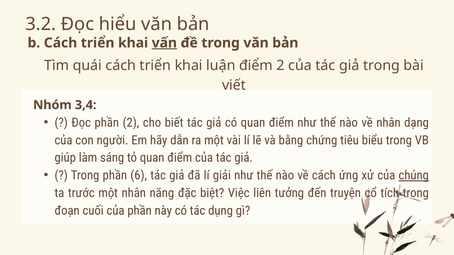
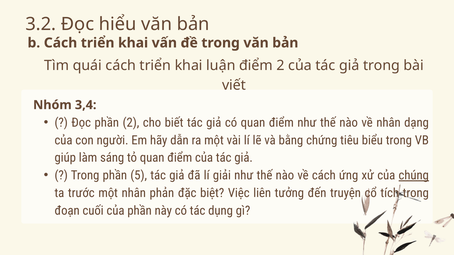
vấn underline: present -> none (164, 43)
6: 6 -> 5 (139, 176)
năng: năng -> phản (162, 193)
